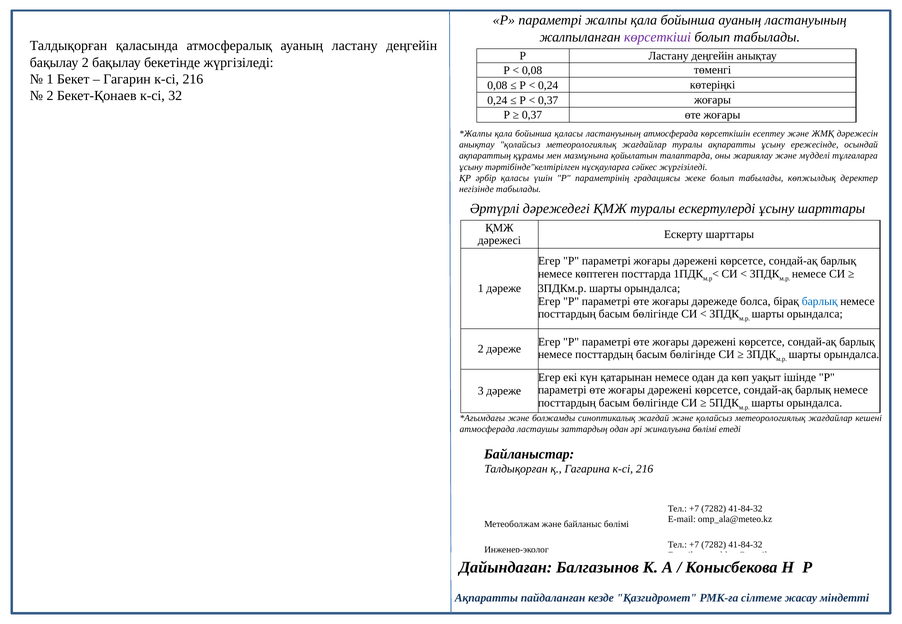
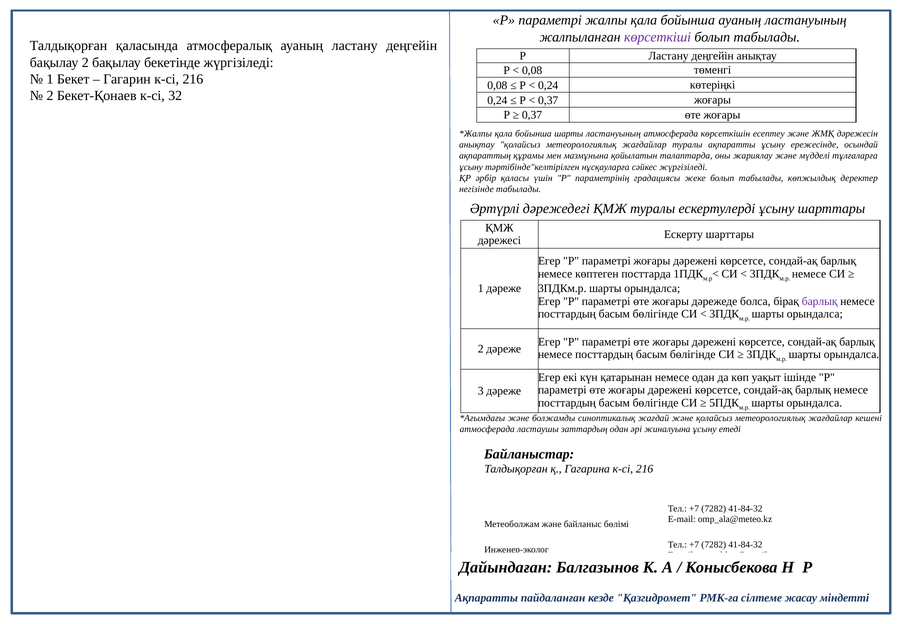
бойынша қаласы: қаласы -> шарты (569, 134)
барлық colour: blue -> purple (820, 301)
жиналуына бөлімі: бөлімі -> ұсыну (705, 430)
